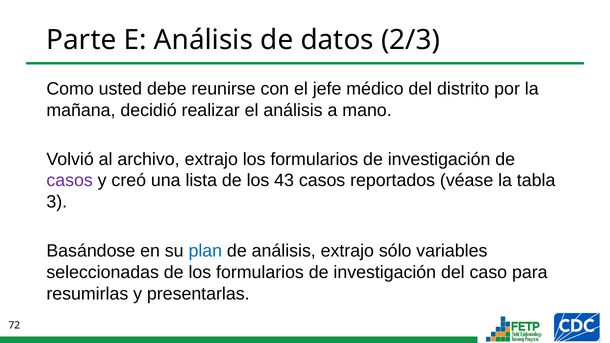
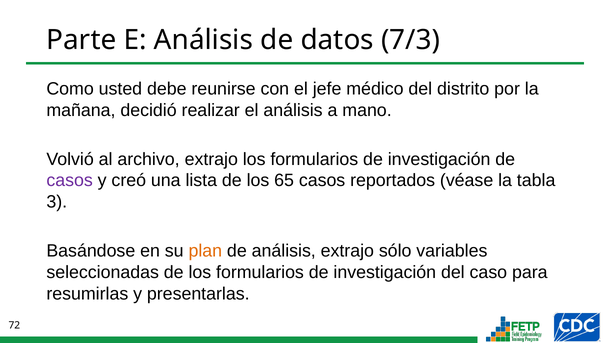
2/3: 2/3 -> 7/3 (411, 40)
43: 43 -> 65 (284, 181)
plan colour: blue -> orange (205, 251)
